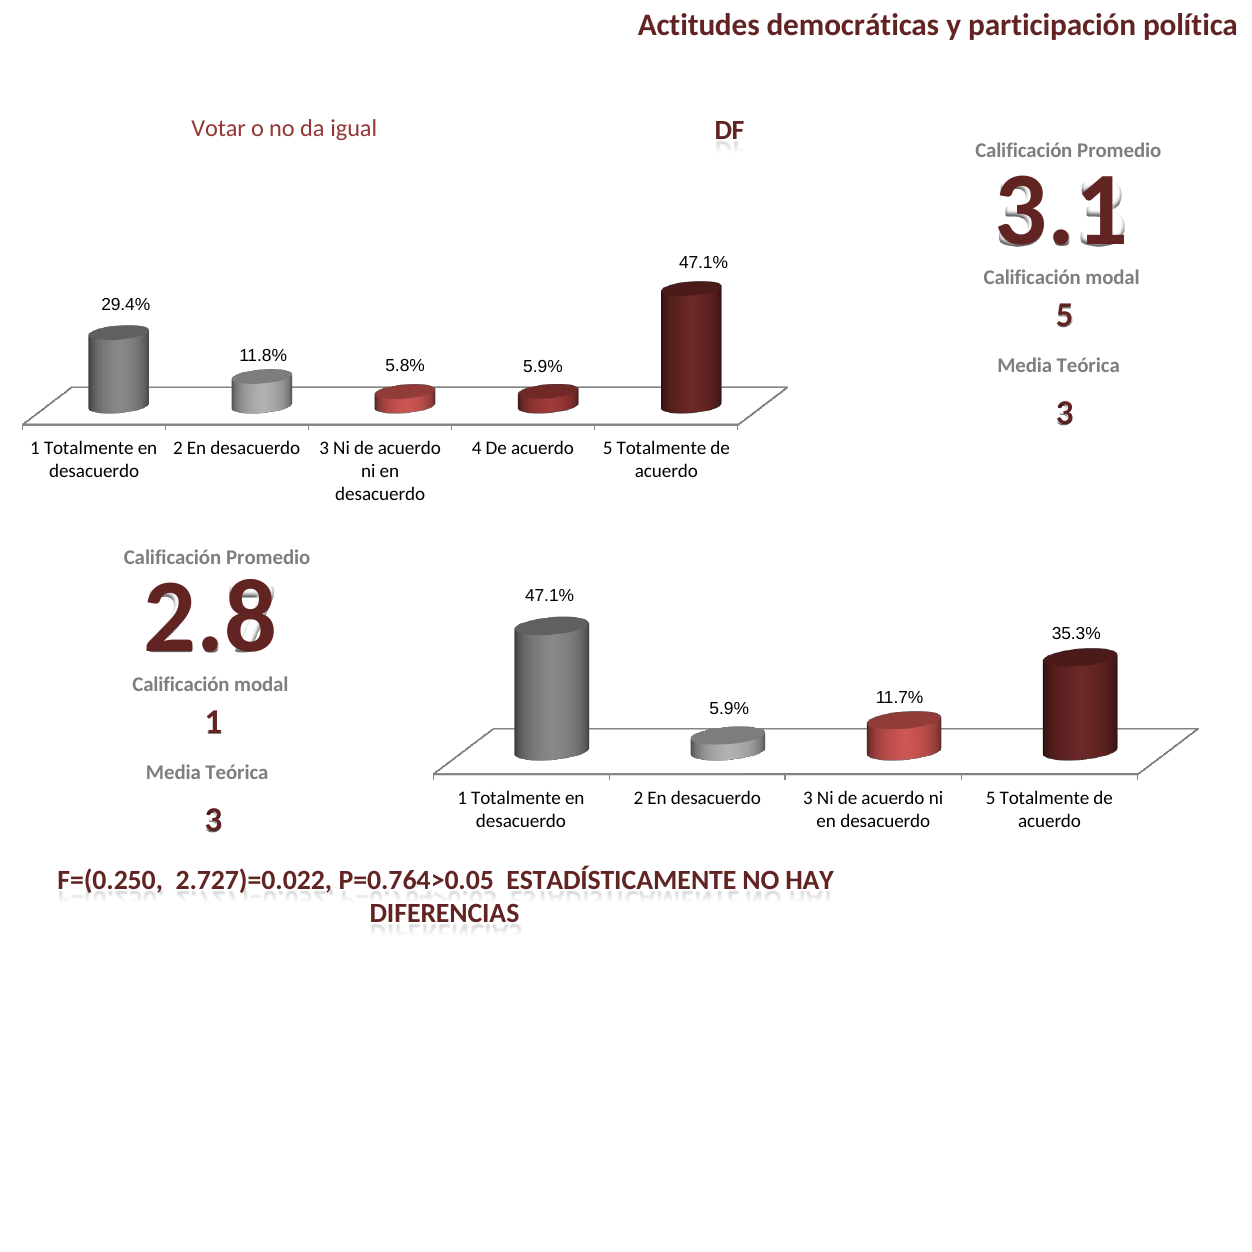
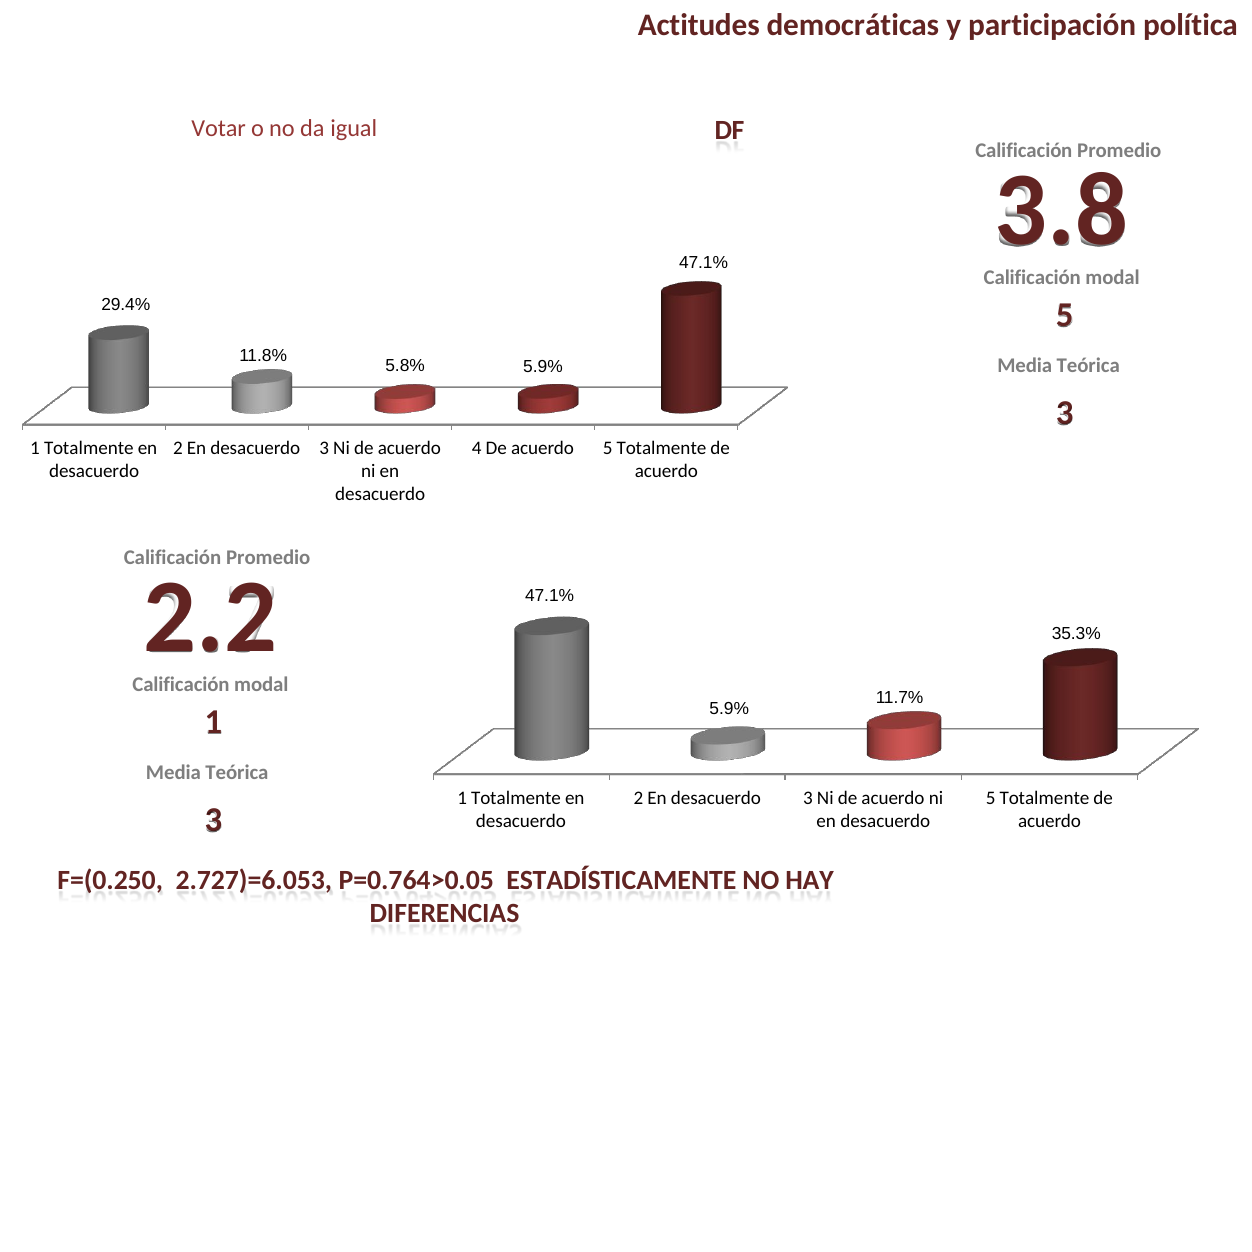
3.1: 3.1 -> 3.8 (1061, 210)
2.8: 2.8 -> 2.2 (210, 617)
2.727)=0.022: 2.727)=0.022 -> 2.727)=6.053 (254, 880)
